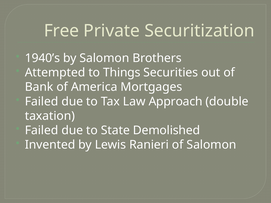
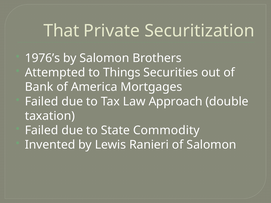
Free: Free -> That (61, 31)
1940’s: 1940’s -> 1976’s (42, 58)
Demolished: Demolished -> Commodity (166, 130)
